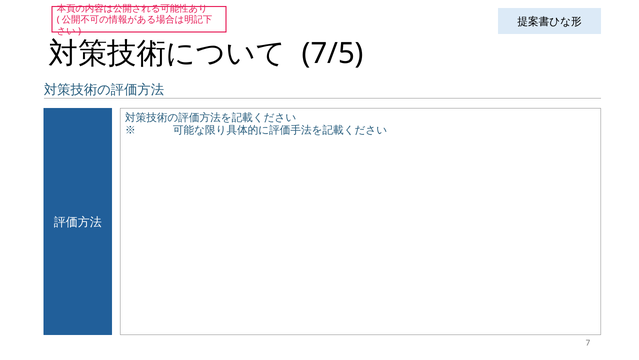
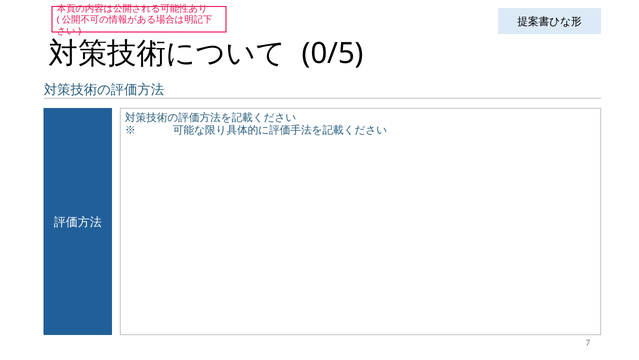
7/5: 7/5 -> 0/5 (333, 54)
